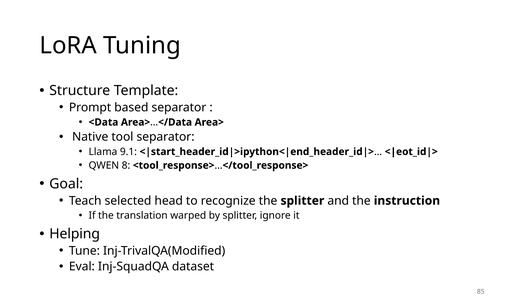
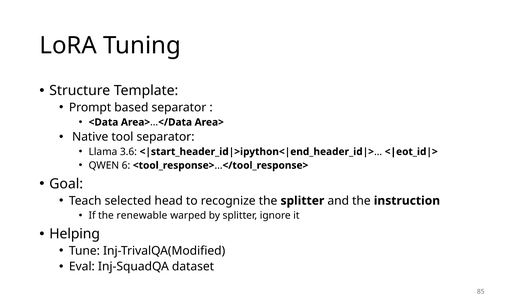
9.1: 9.1 -> 3.6 (128, 151)
8: 8 -> 6 (126, 165)
translation: translation -> renewable (142, 215)
